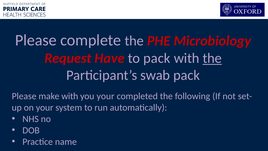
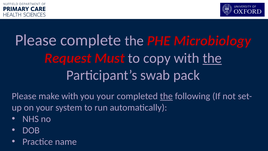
Have: Have -> Must (110, 58)
to pack: pack -> copy (157, 58)
the underline: none -> present (166, 96)
